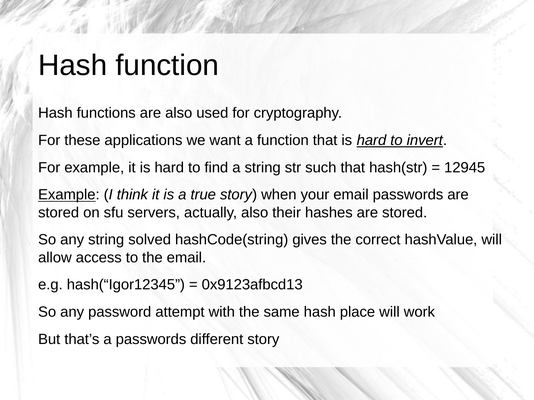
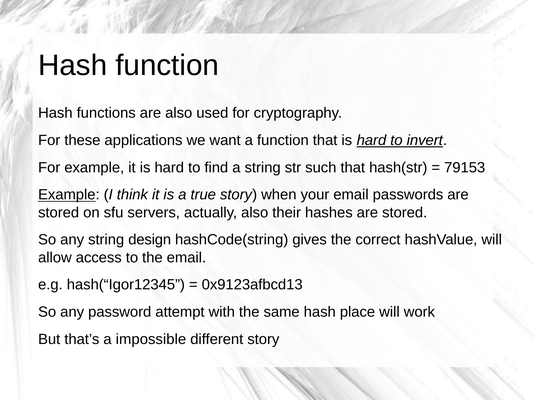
12945: 12945 -> 79153 (465, 168)
solved: solved -> design (150, 240)
a passwords: passwords -> impossible (151, 340)
